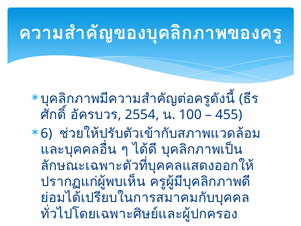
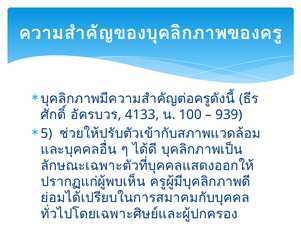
2554: 2554 -> 4133 (142, 115)
455: 455 -> 939 (229, 115)
6: 6 -> 5 (47, 133)
